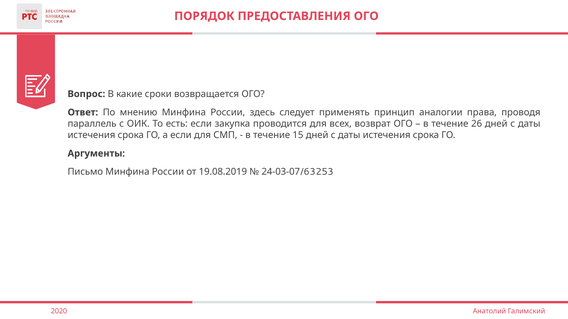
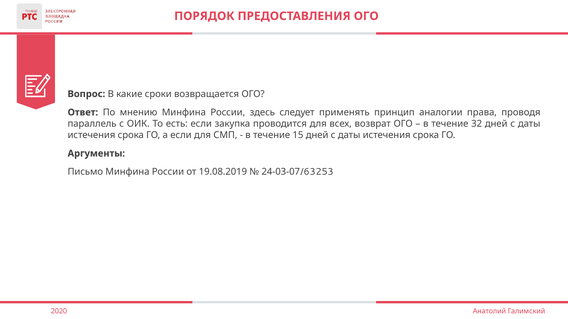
26: 26 -> 32 (477, 124)
